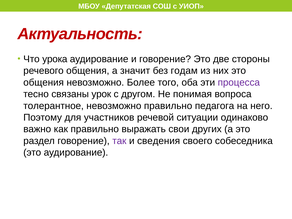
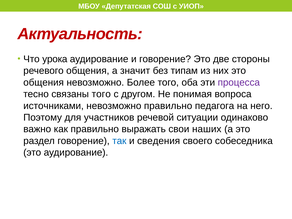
годам: годам -> типам (184, 71)
связаны урок: урок -> того (101, 94)
толерантное: толерантное -> источниками (54, 106)
других: других -> наших (207, 129)
так colour: purple -> blue (119, 141)
